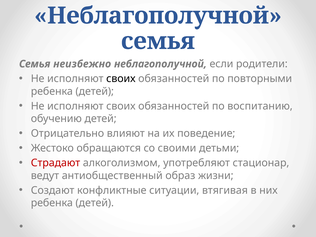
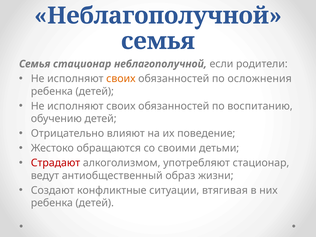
Семья неизбежно: неизбежно -> стационар (82, 64)
своих colour: black -> orange (121, 79)
повторными: повторными -> осложнения (260, 79)
